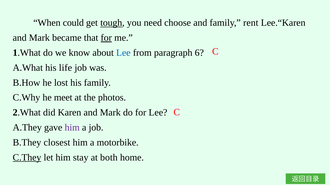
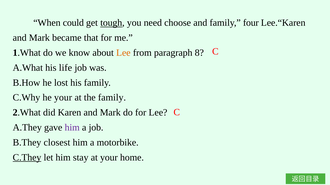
rent: rent -> four (251, 23)
for underline: present -> none (106, 38)
Lee colour: blue -> orange (123, 53)
6: 6 -> 8 (199, 53)
he meet: meet -> your (63, 98)
the photos: photos -> family (112, 98)
at both: both -> your (109, 158)
